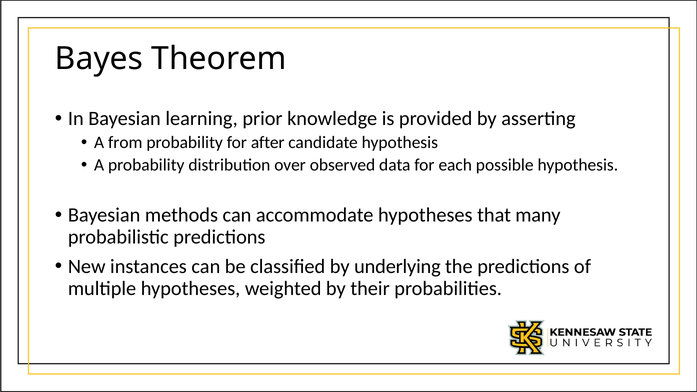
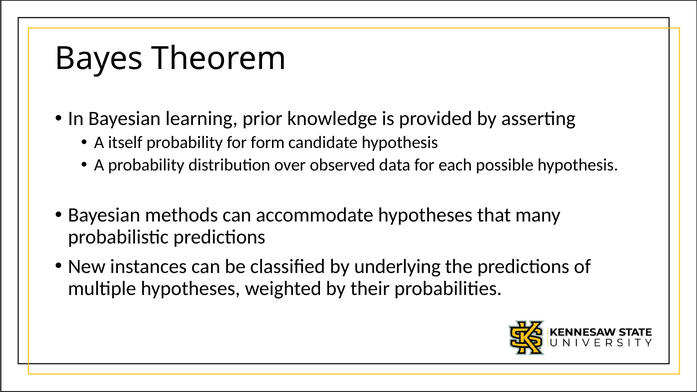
from: from -> itself (125, 143)
after: after -> form (268, 143)
